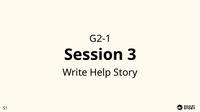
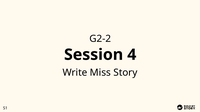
G2-1: G2-1 -> G2-2 (100, 39)
3: 3 -> 4 (132, 55)
Help: Help -> Miss (100, 73)
